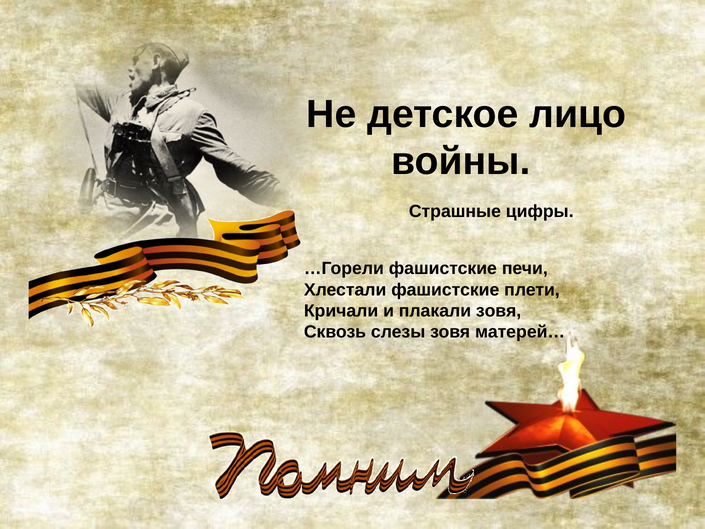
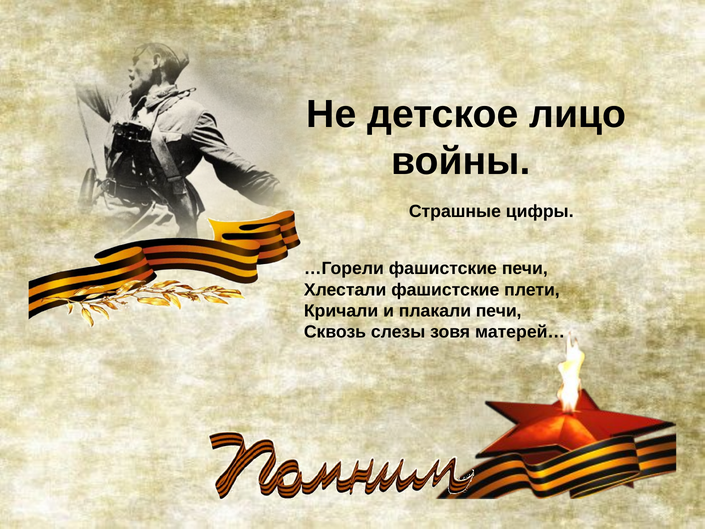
плакали зовя: зовя -> печи (499, 311)
